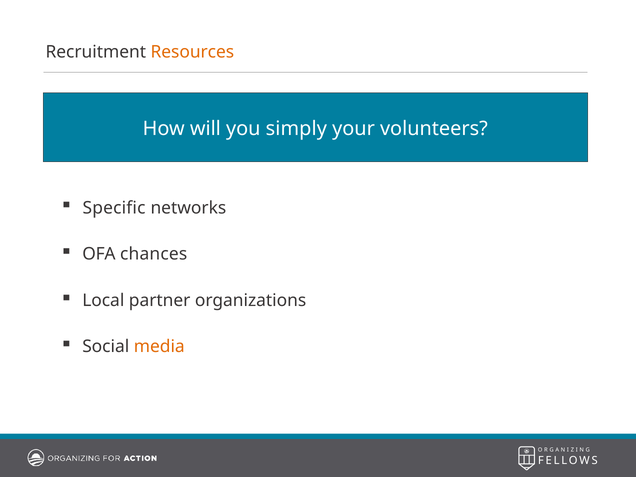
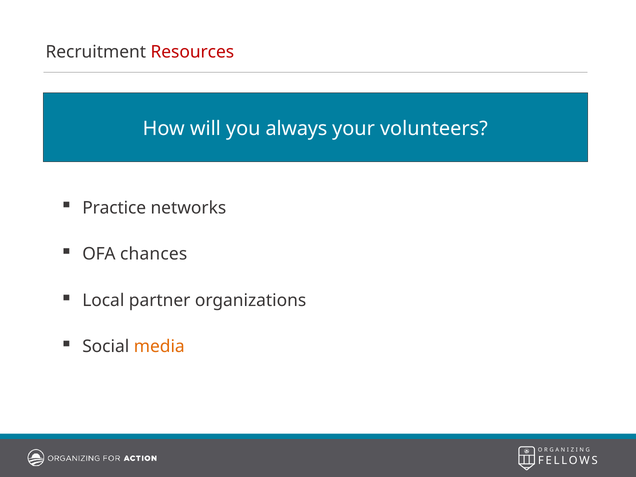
Resources colour: orange -> red (192, 52)
simply: simply -> always (296, 128)
Specific: Specific -> Practice (114, 208)
